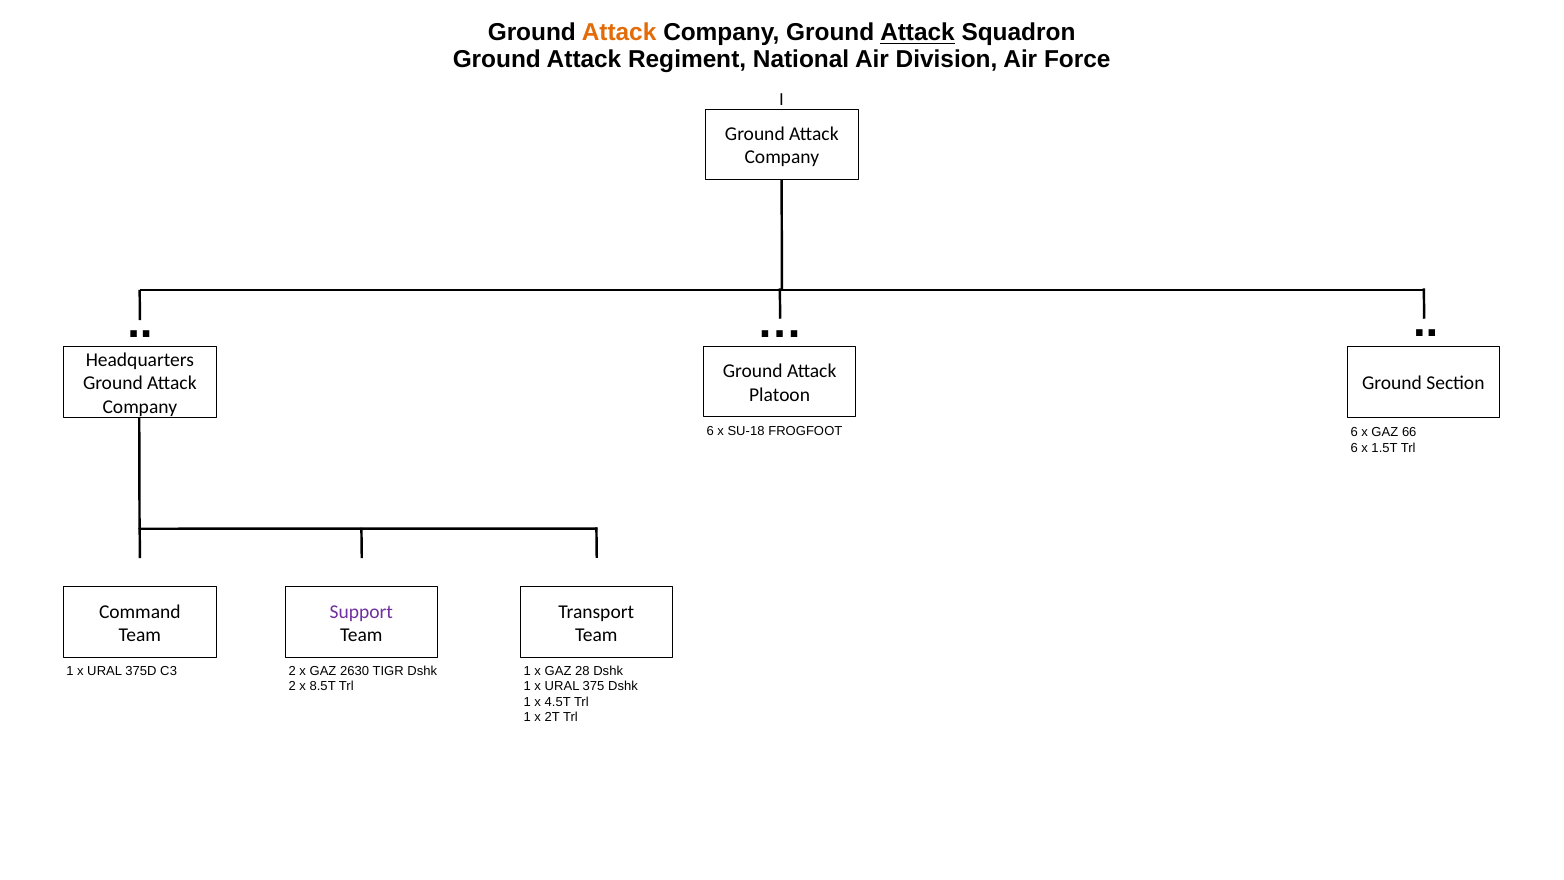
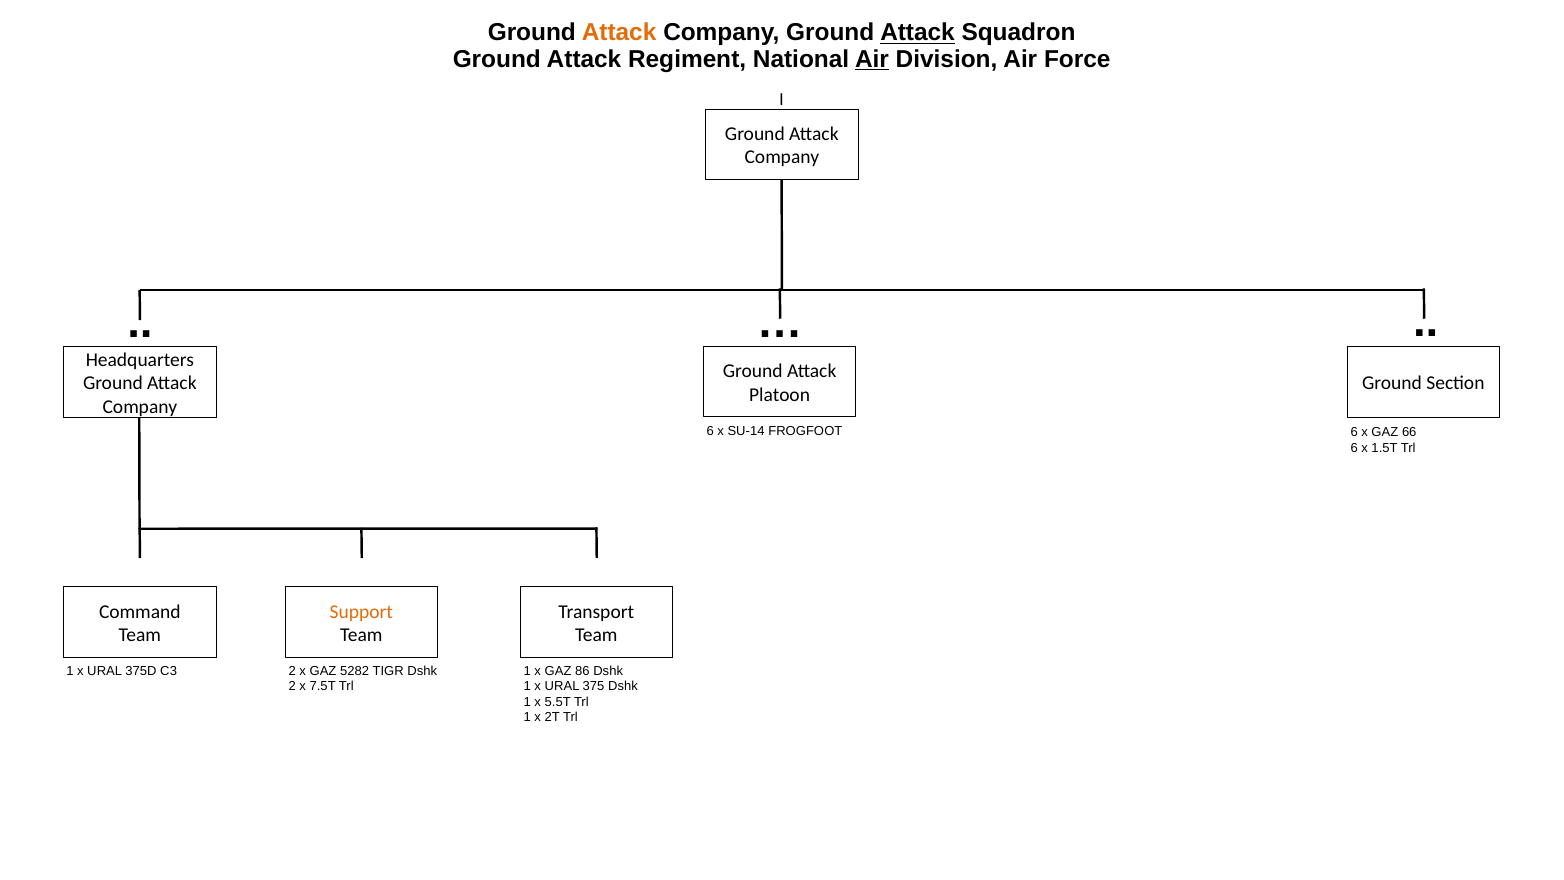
Air underline: none -> present (872, 59)
SU-18: SU-18 -> SU-14 (746, 431)
Support colour: purple -> orange (361, 612)
2630: 2630 -> 5282 (355, 671)
28: 28 -> 86 (582, 671)
8.5T: 8.5T -> 7.5T (323, 686)
4.5T: 4.5T -> 5.5T (558, 702)
